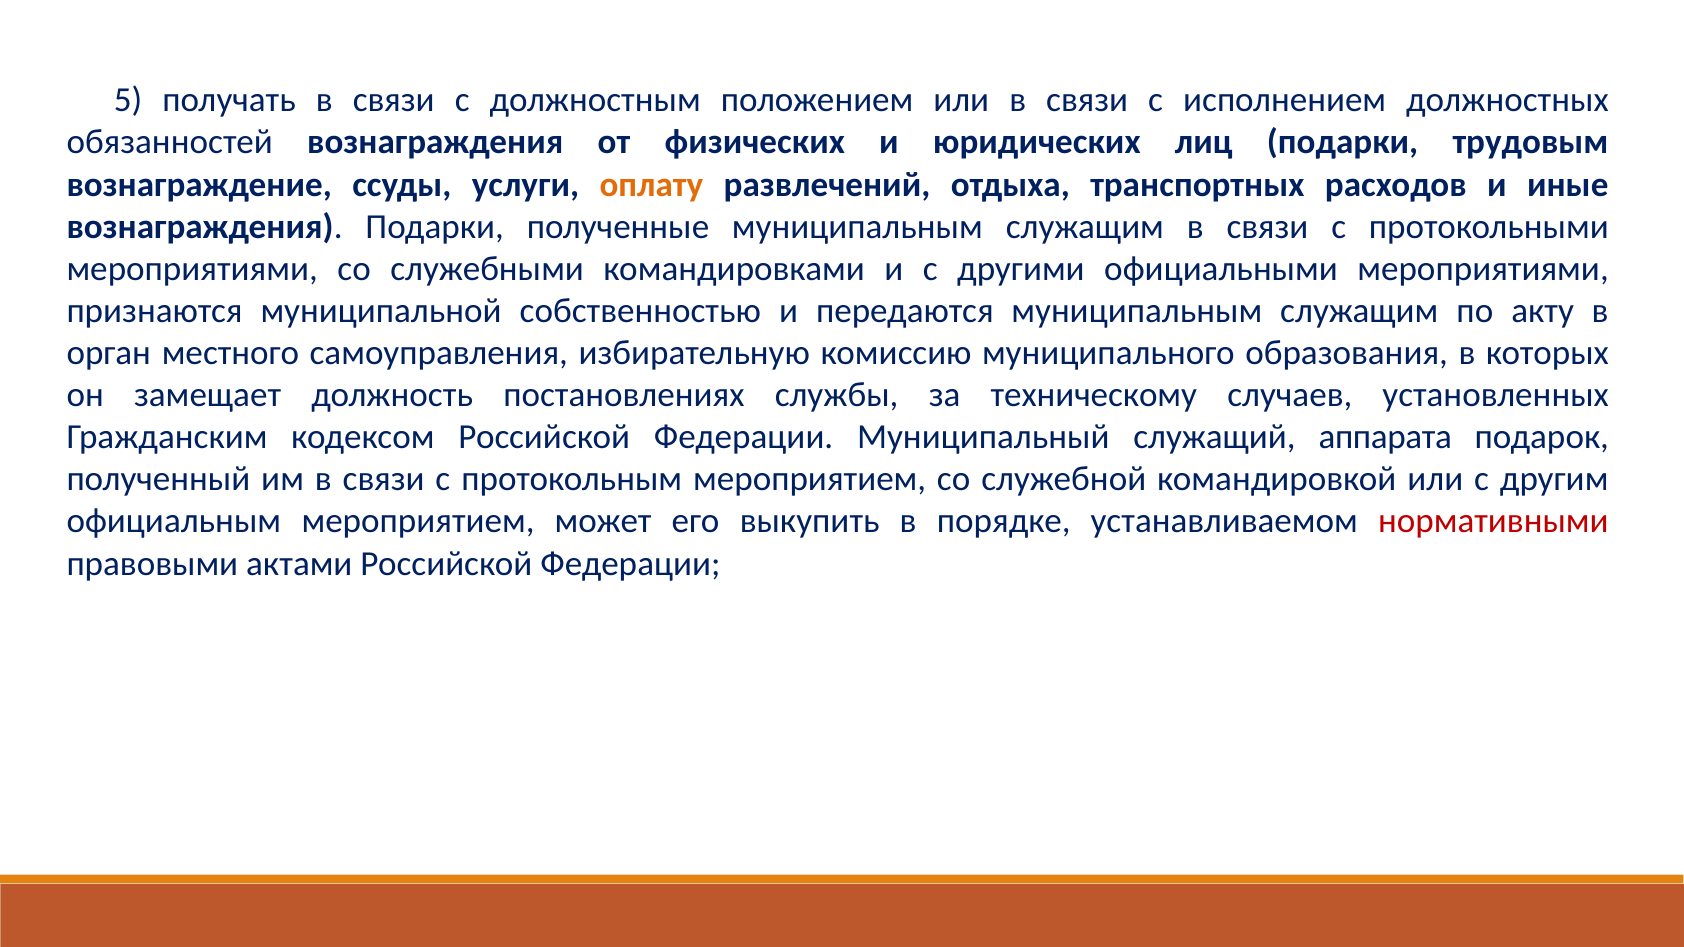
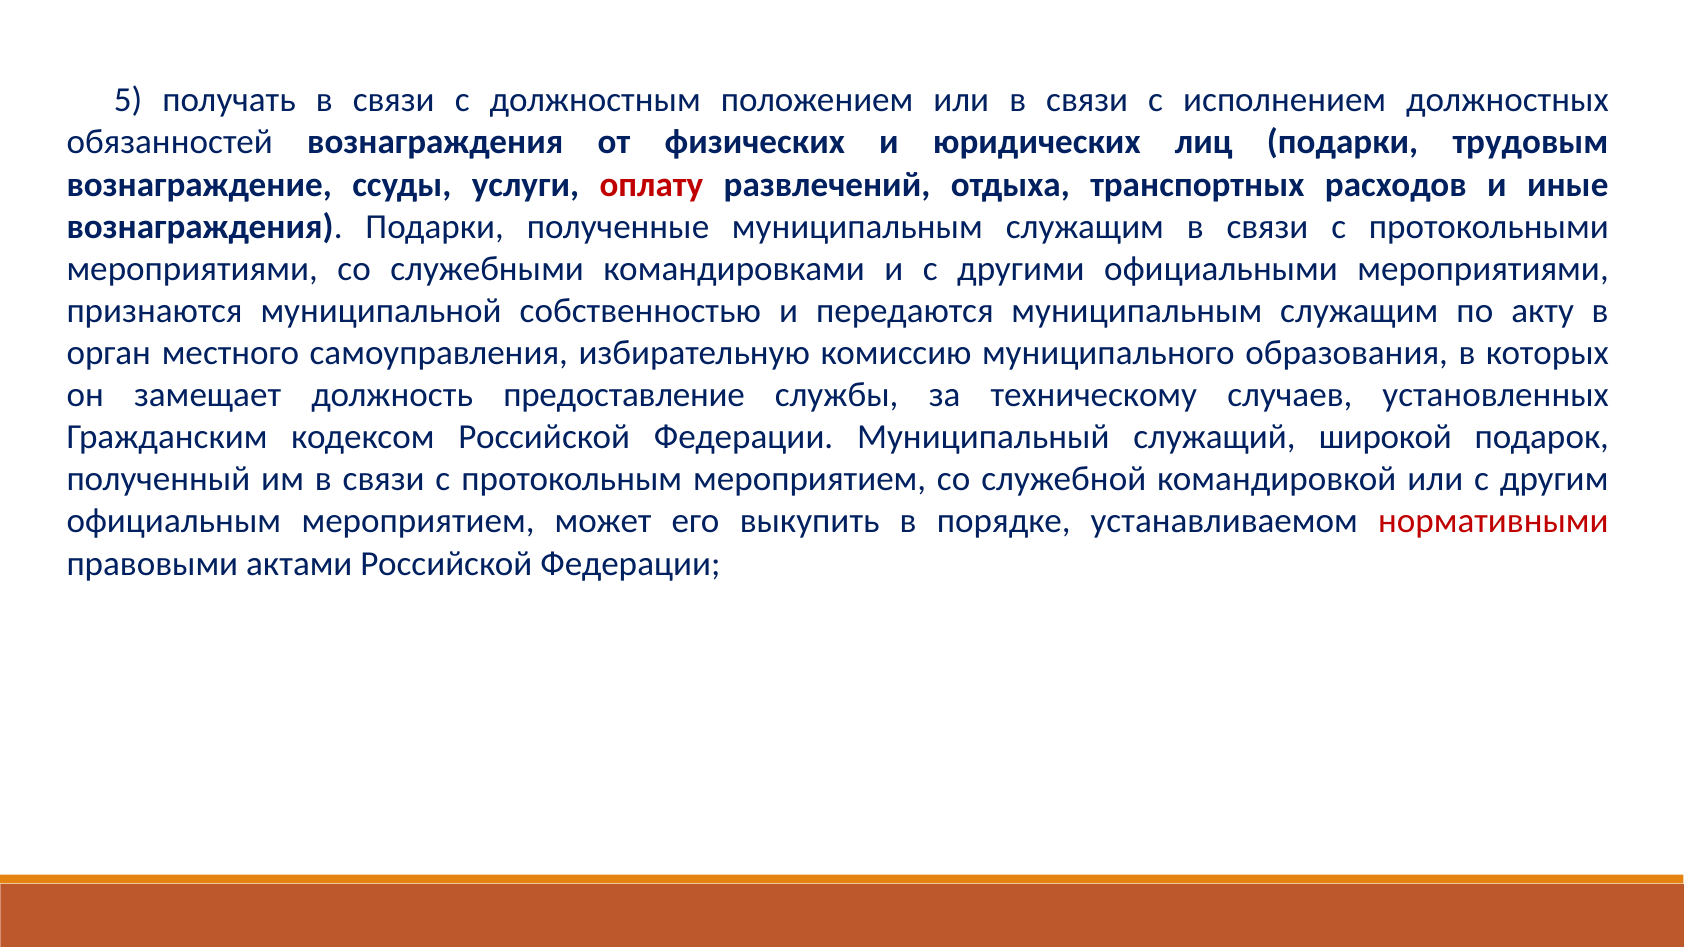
оплату colour: orange -> red (651, 185)
постановлениях: постановлениях -> предоставление (624, 395)
аппарата: аппарата -> широкой (1385, 437)
